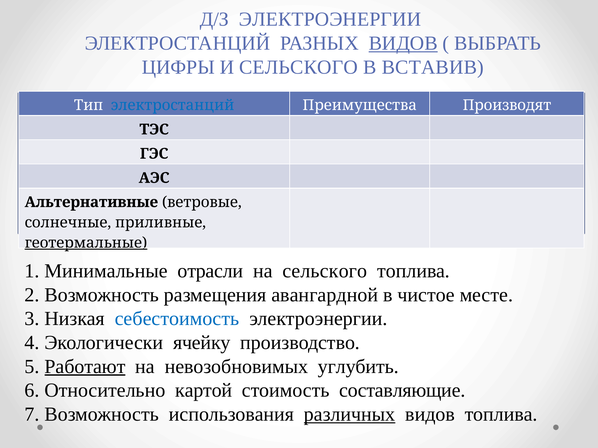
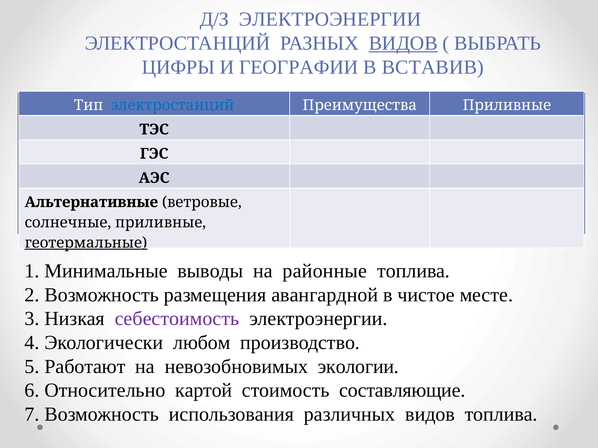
И СЕЛЬСКОГО: СЕЛЬСКОГО -> ГЕОГРАФИИ (299, 67)
Преимущества Производят: Производят -> Приливные (507, 105)
отрасли: отрасли -> выводы (210, 271)
на сельского: сельского -> районные (325, 271)
себестоимость colour: blue -> purple (177, 319)
Экологически ячейку: ячейку -> любом (202, 343)
Работают underline: present -> none (85, 367)
углубить: углубить -> экологии (358, 367)
различных underline: present -> none (350, 415)
